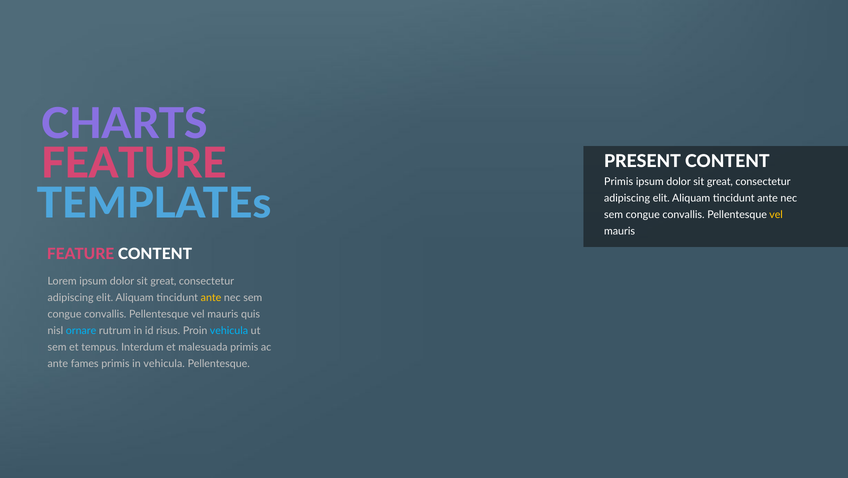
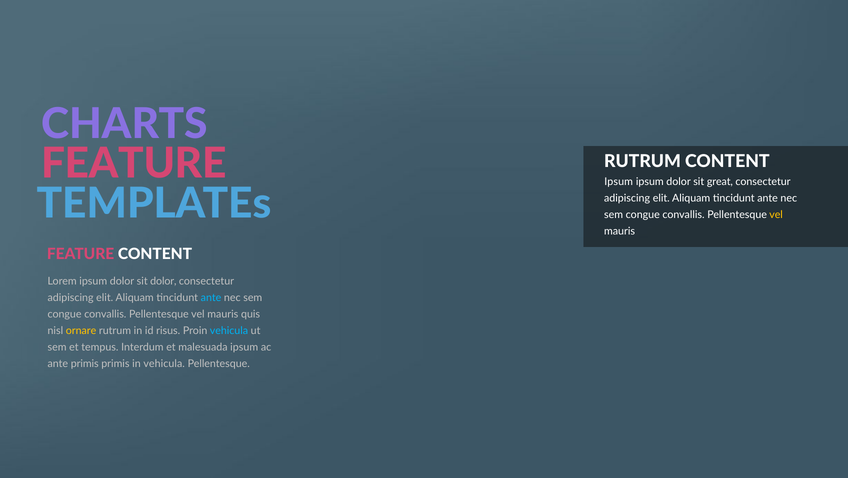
PRESENT: PRESENT -> RUTRUM (642, 161)
Primis: Primis -> Ipsum (619, 182)
great: great -> dolor (163, 281)
ante colour: yellow -> light blue (211, 298)
ornare colour: light blue -> yellow (81, 331)
malesuada primis: primis -> ipsum (244, 348)
ante fames: fames -> primis (85, 364)
